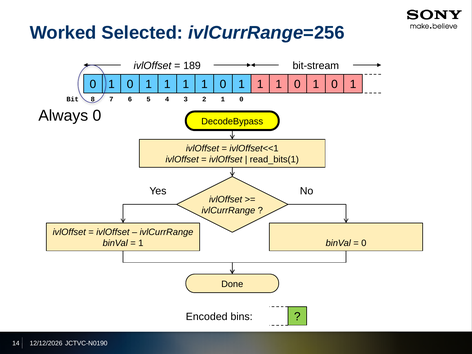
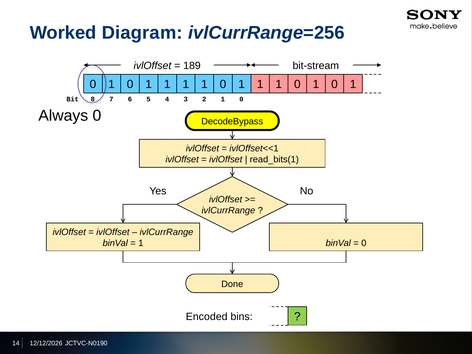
Selected: Selected -> Diagram (142, 33)
